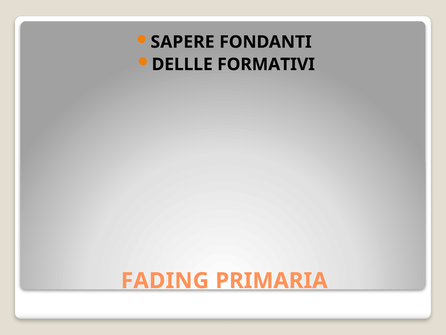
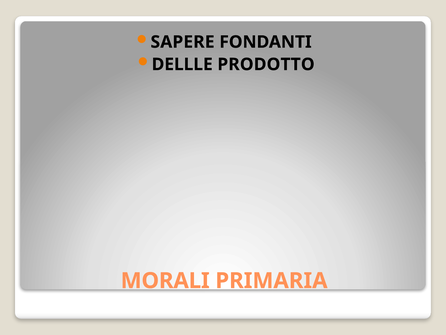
FORMATIVI: FORMATIVI -> PRODOTTO (266, 64)
FADING: FADING -> MORALI (165, 280)
